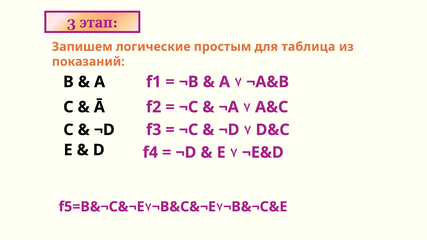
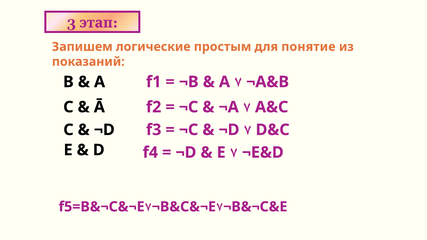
таблица: таблица -> понятие (308, 47)
